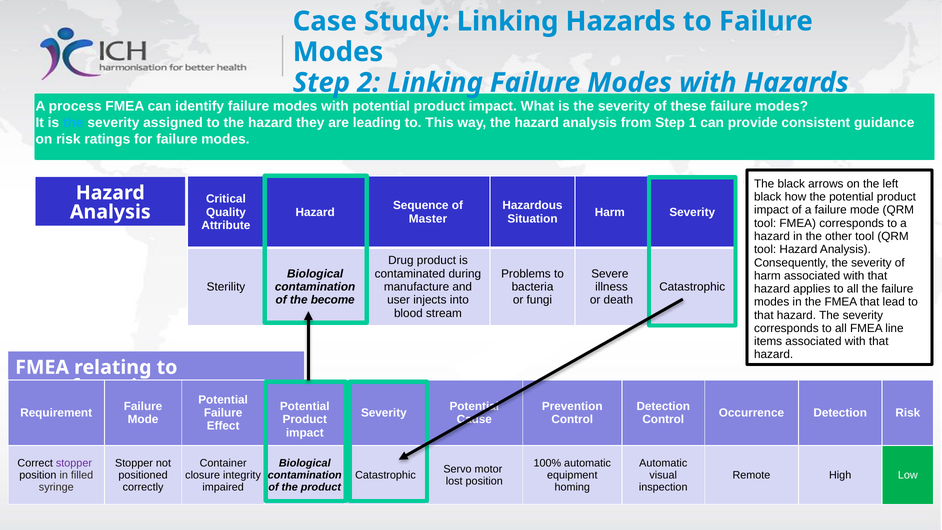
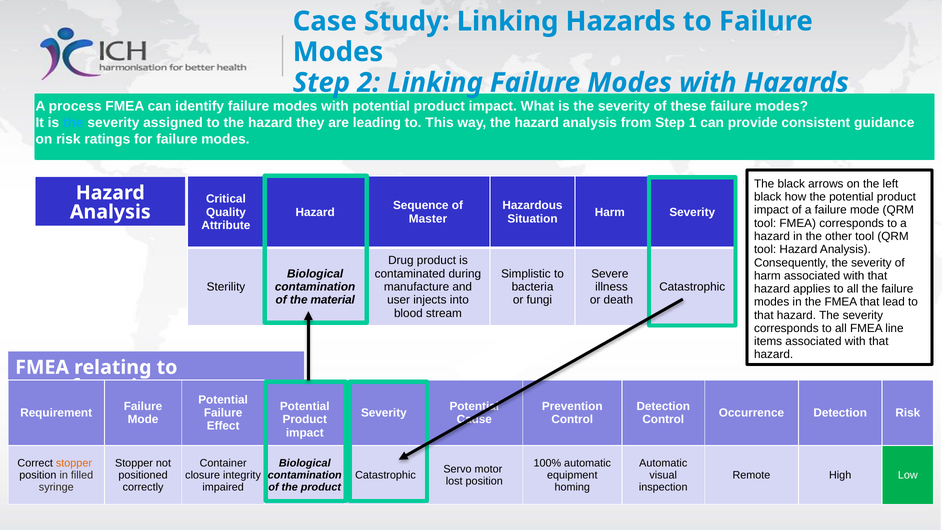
Problems: Problems -> Simplistic (526, 274)
become: become -> material (333, 300)
stopper colour: purple -> orange (74, 463)
